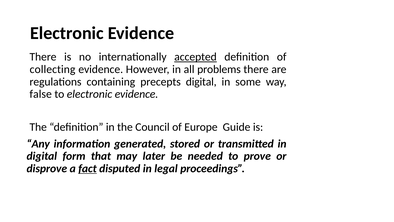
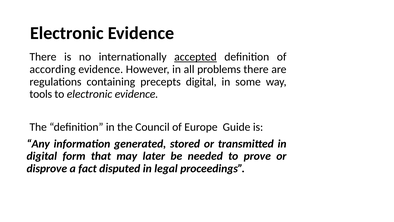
collecting: collecting -> according (53, 69)
false: false -> tools (41, 94)
fact underline: present -> none (88, 168)
